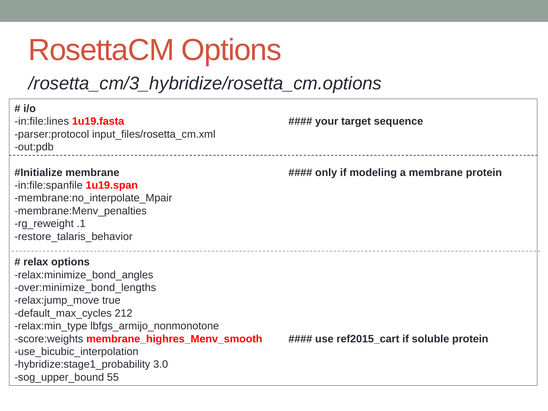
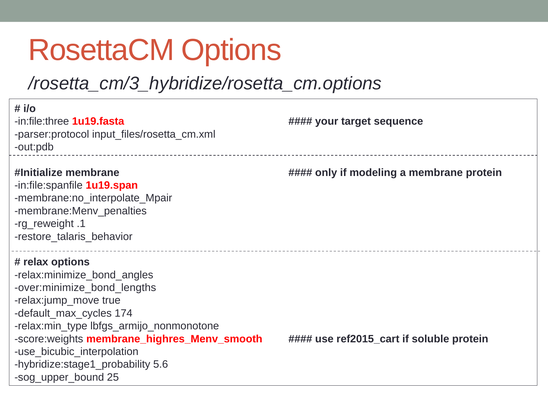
in:file:lines: in:file:lines -> in:file:three (42, 121)
212: 212 -> 174 (124, 313)
3.0: 3.0 -> 5.6 (161, 364)
55: 55 -> 25 (113, 377)
